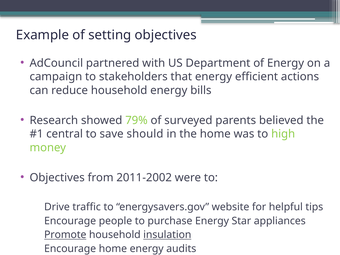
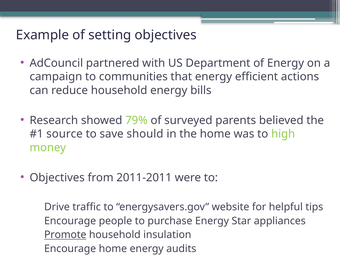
stakeholders: stakeholders -> communities (133, 77)
central: central -> source (64, 134)
2011-2002: 2011-2002 -> 2011-2011 (144, 178)
insulation underline: present -> none (167, 235)
